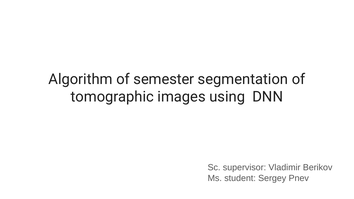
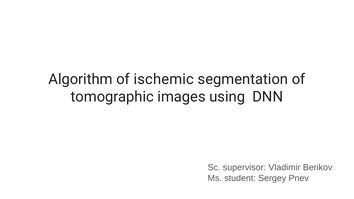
semester: semester -> ischemic (164, 79)
